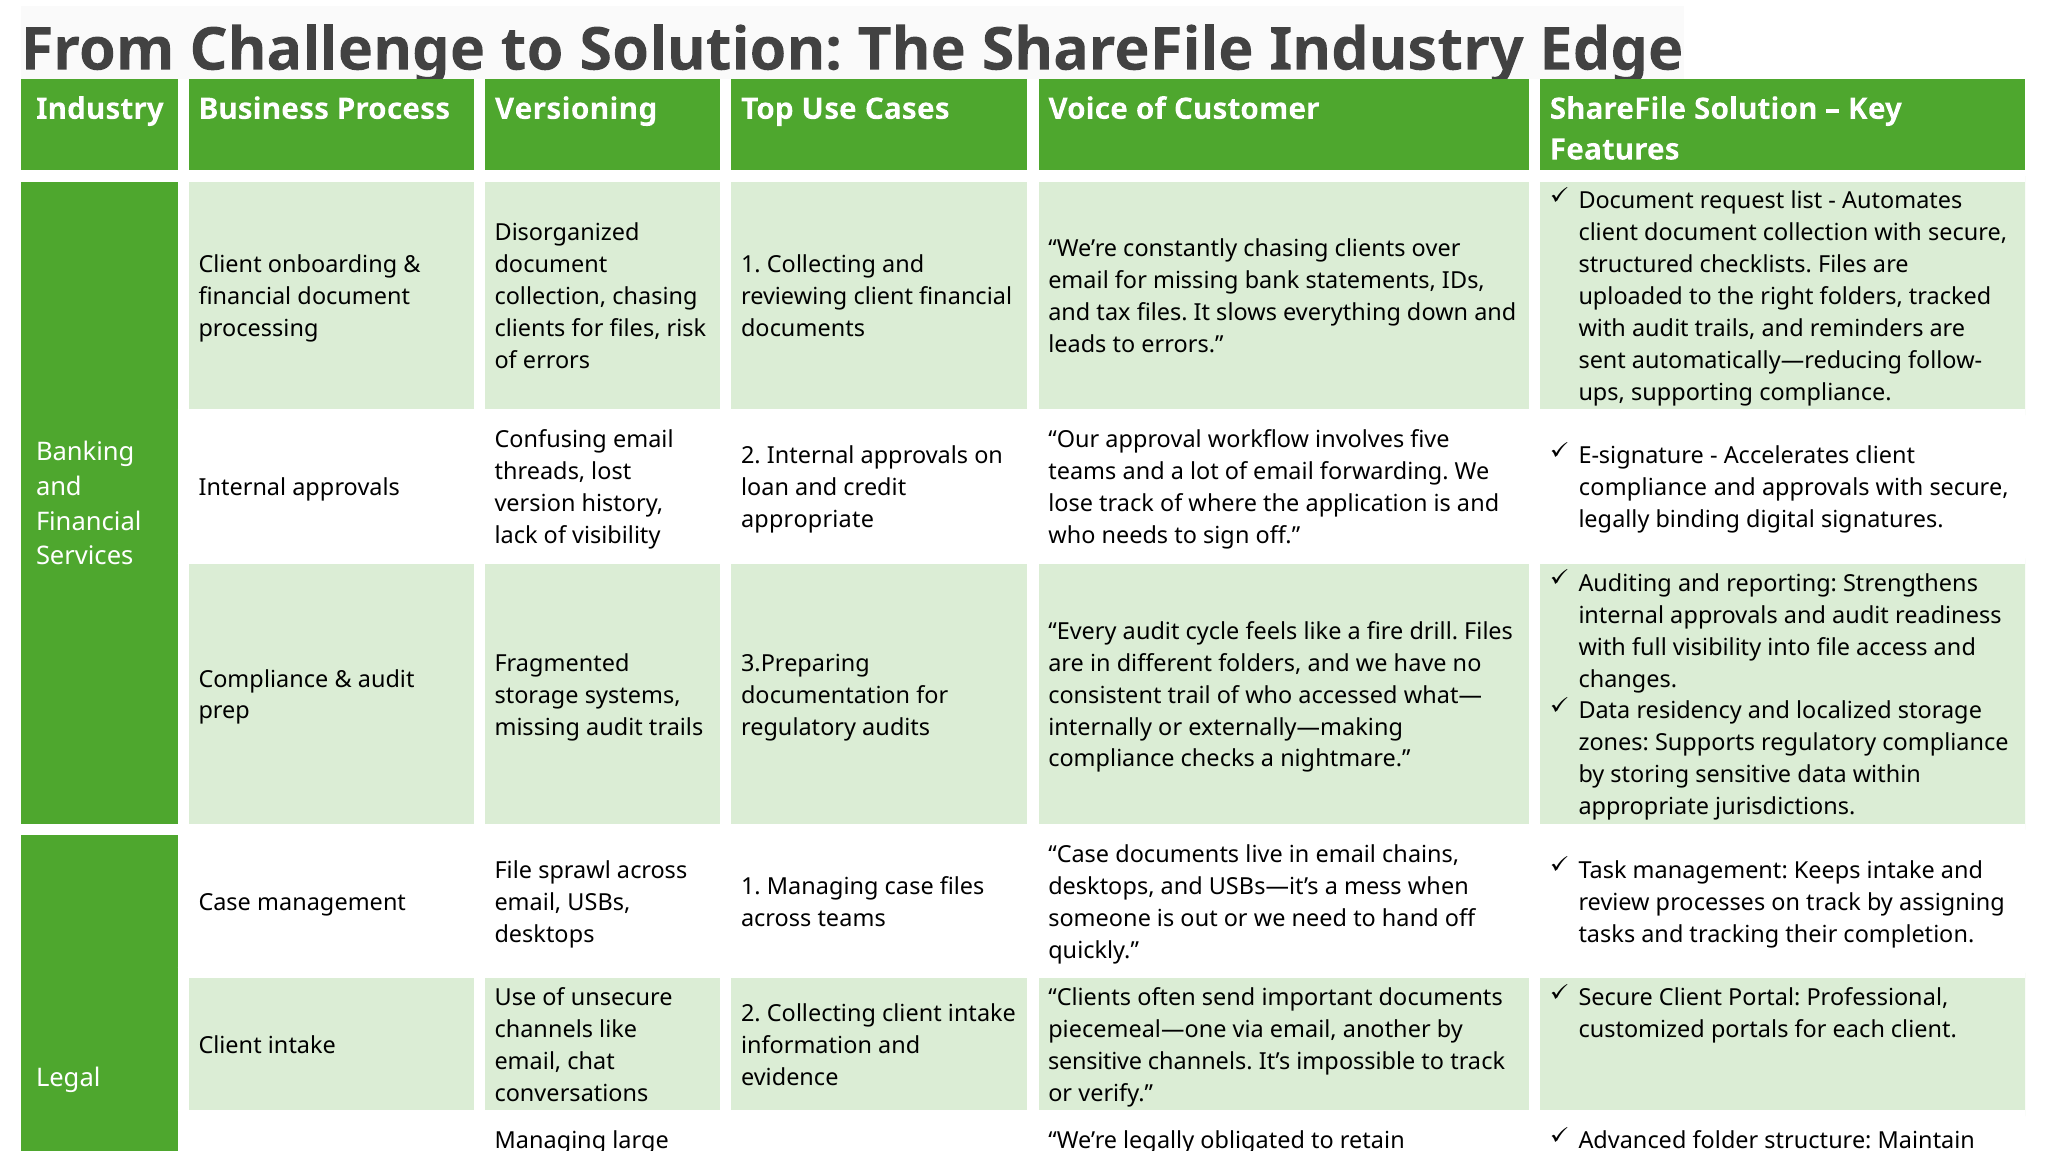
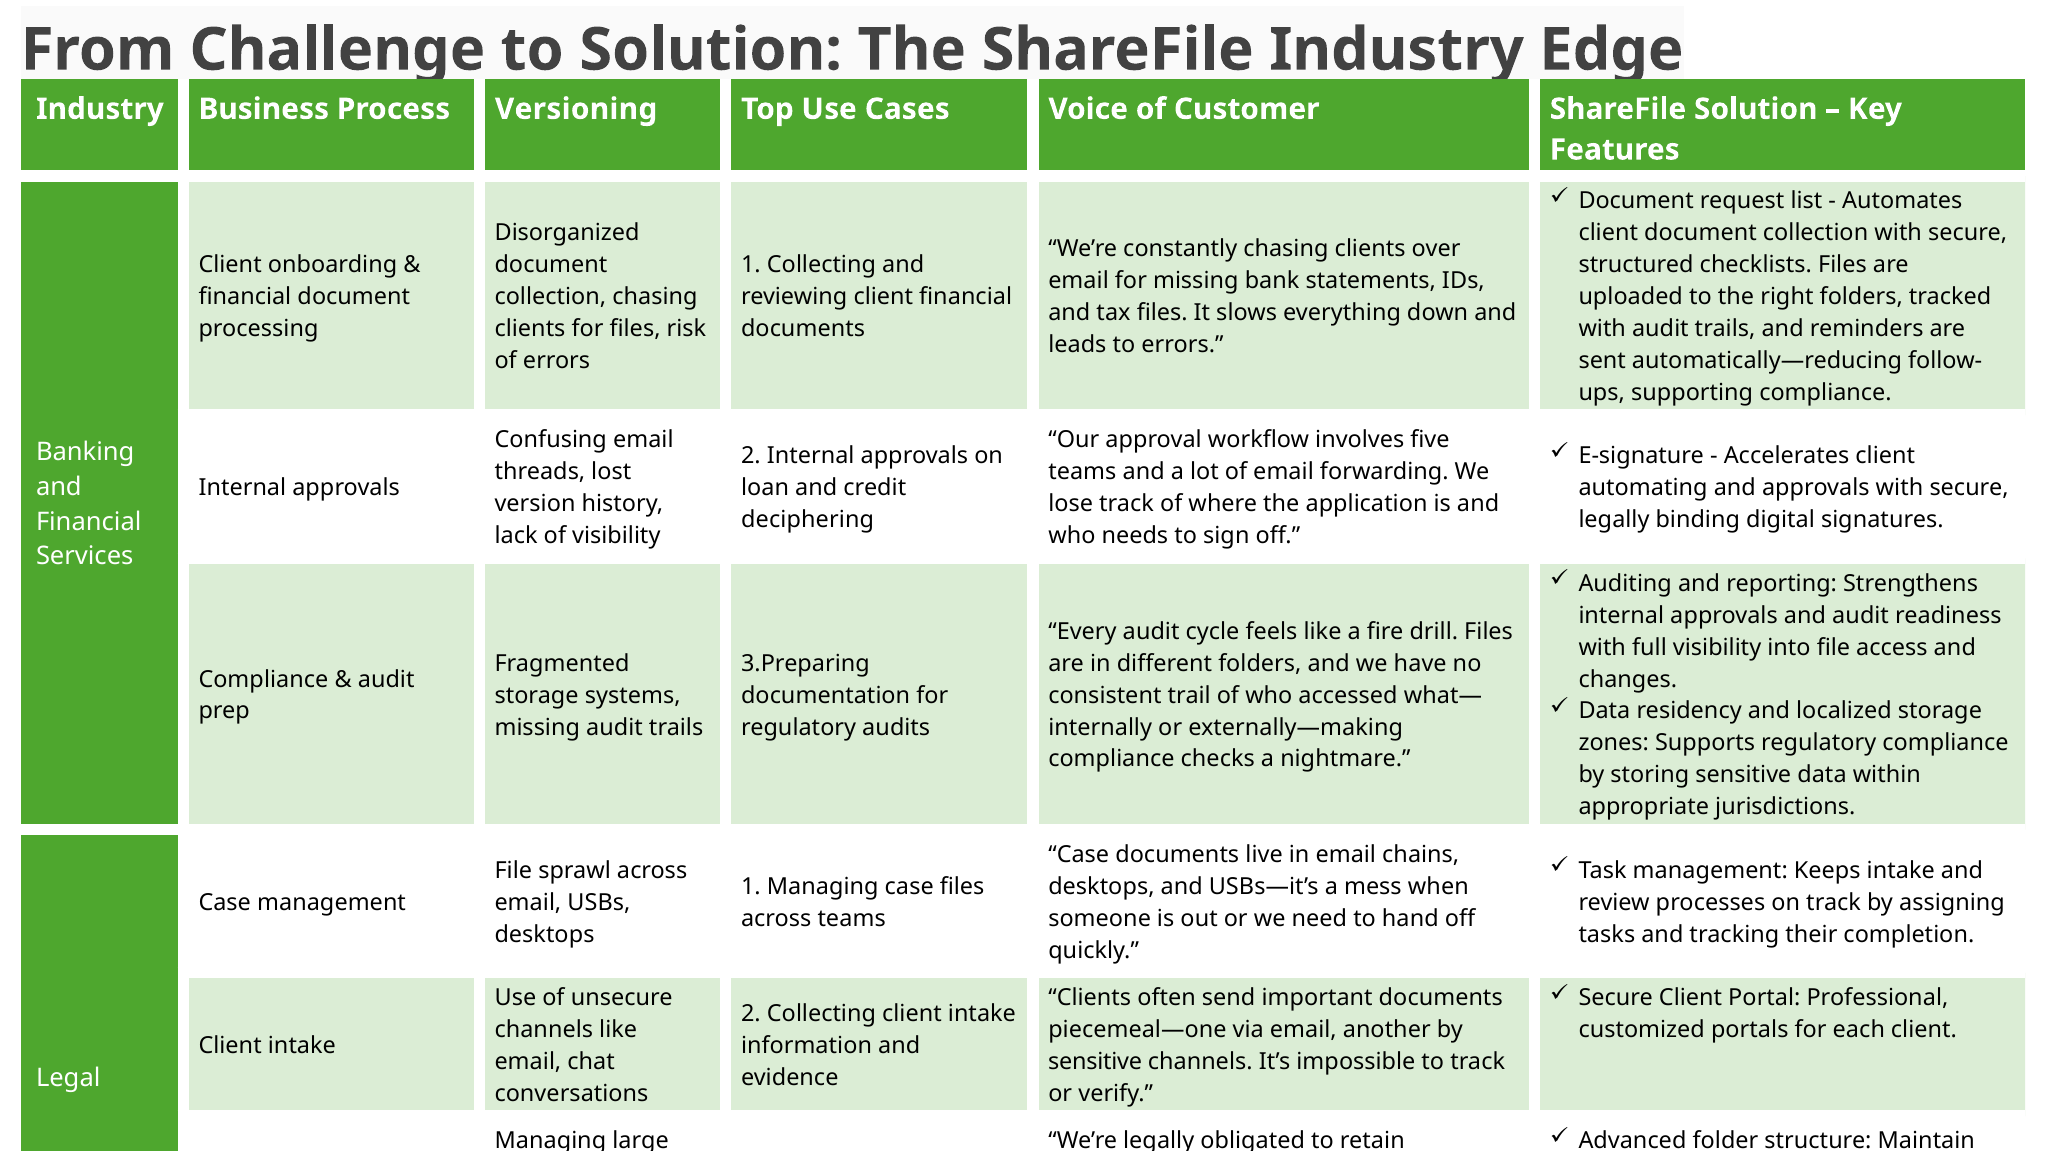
compliance: compliance -> automating (1643, 488)
appropriate: appropriate -> deciphering (808, 520)
